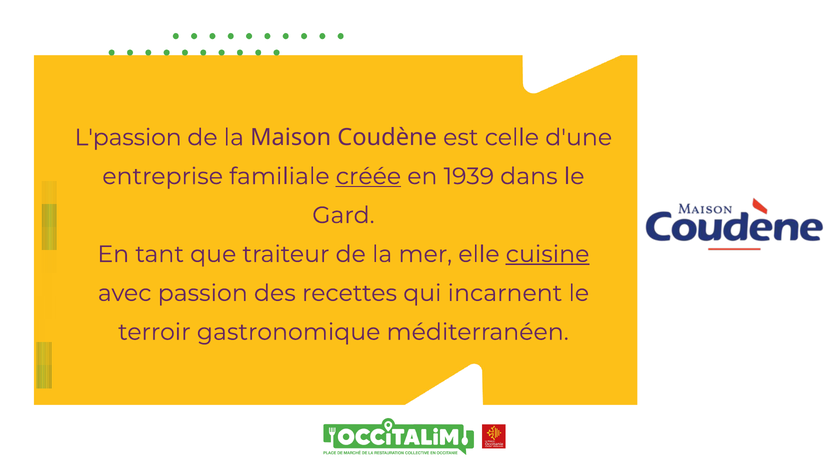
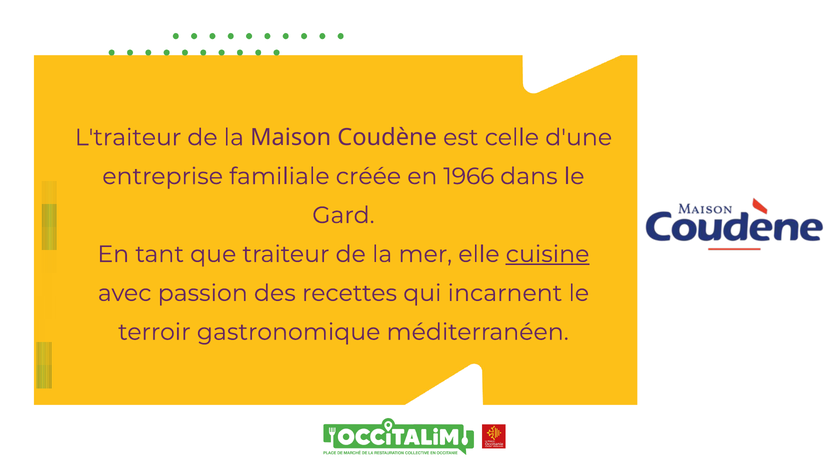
L'passion: L'passion -> L'traiteur (128, 138)
créée underline: present -> none (368, 176)
1939: 1939 -> 1966 (469, 176)
